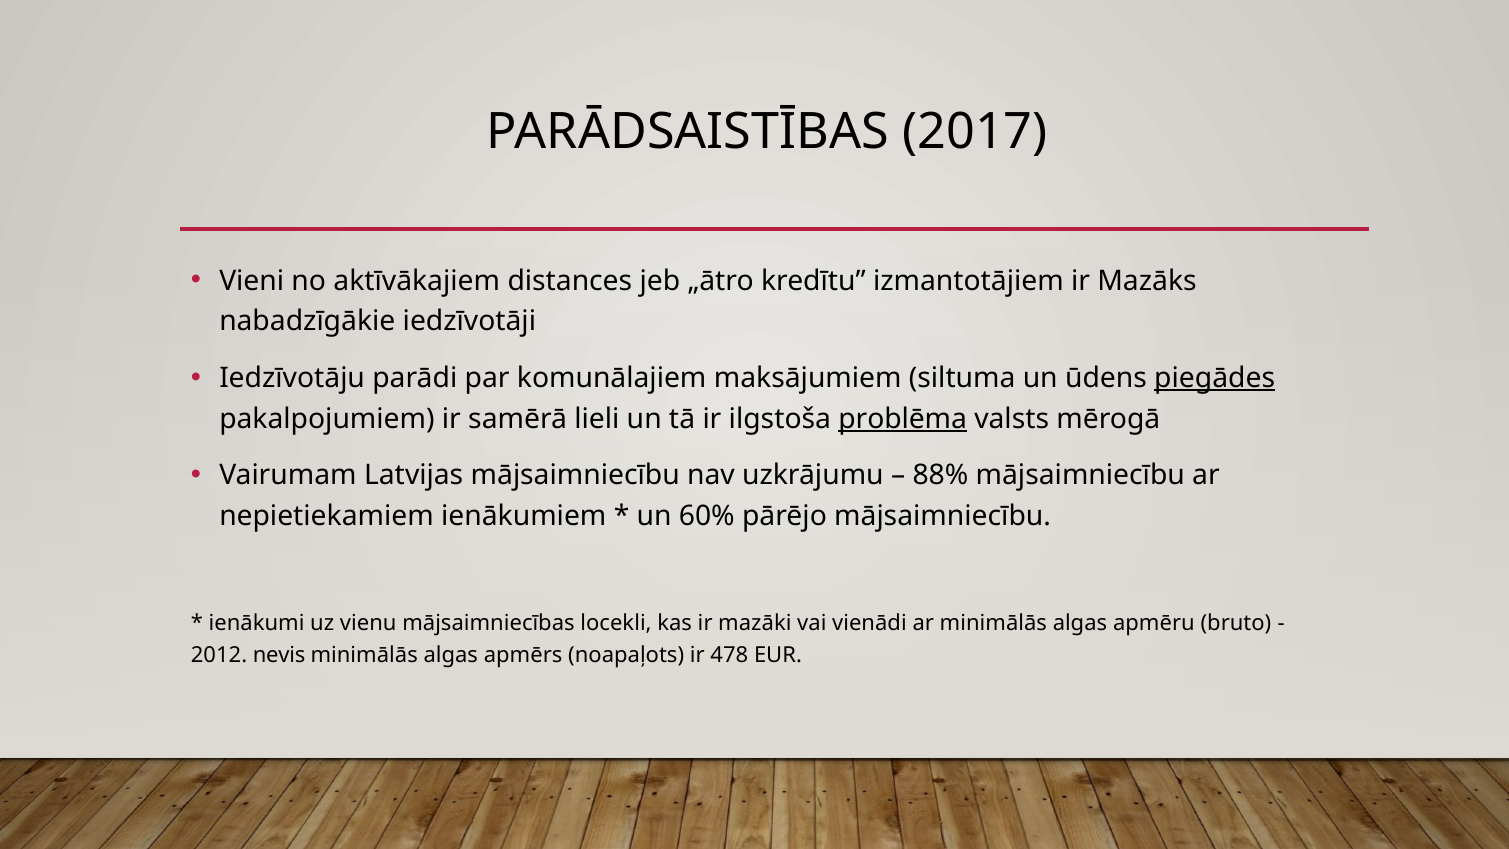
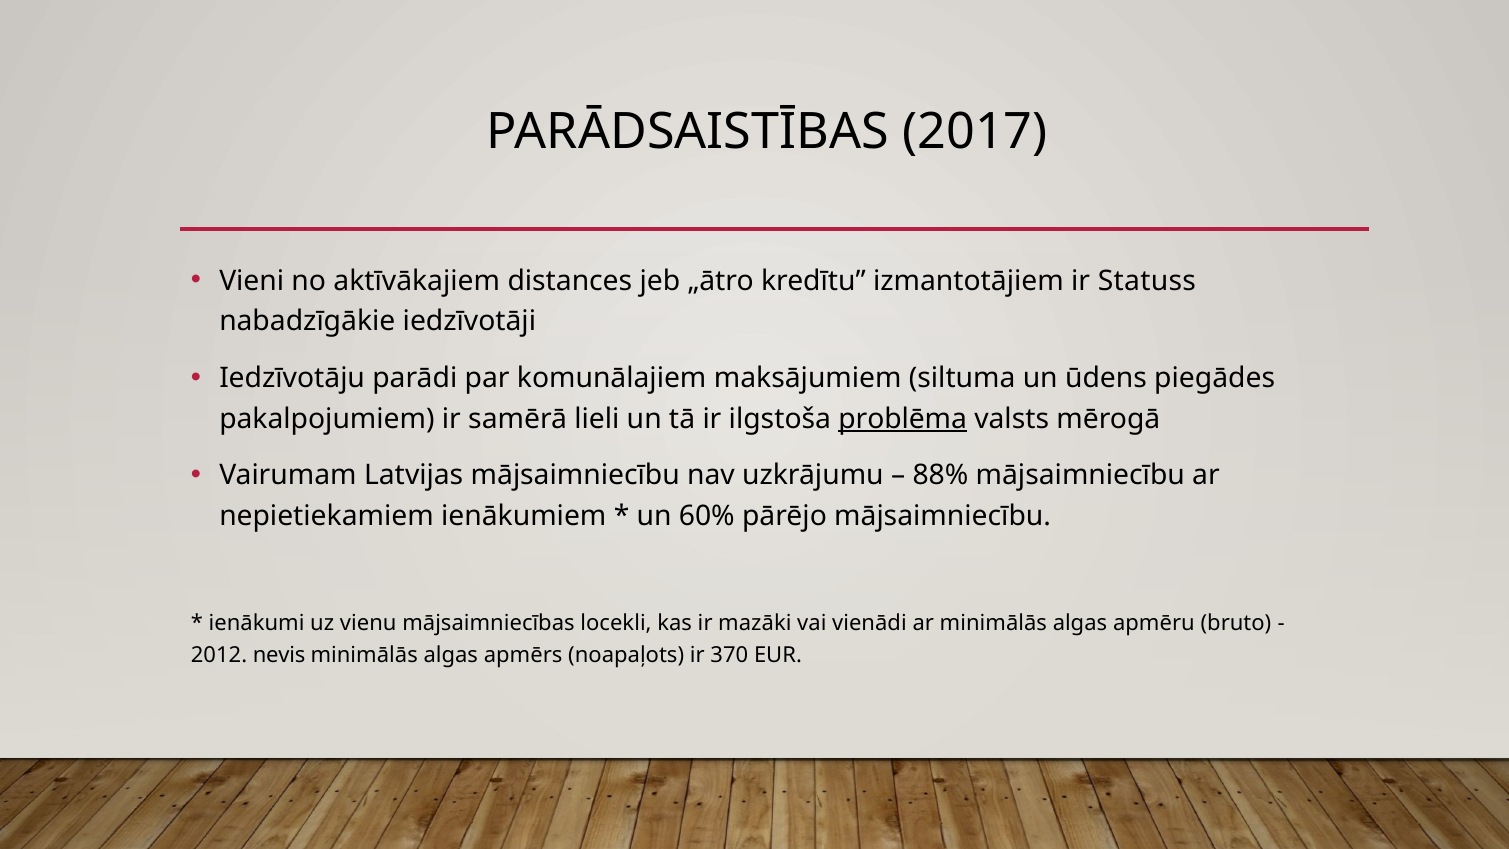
Mazāks: Mazāks -> Statuss (1147, 281)
piegādes underline: present -> none (1215, 378)
478: 478 -> 370 (729, 655)
